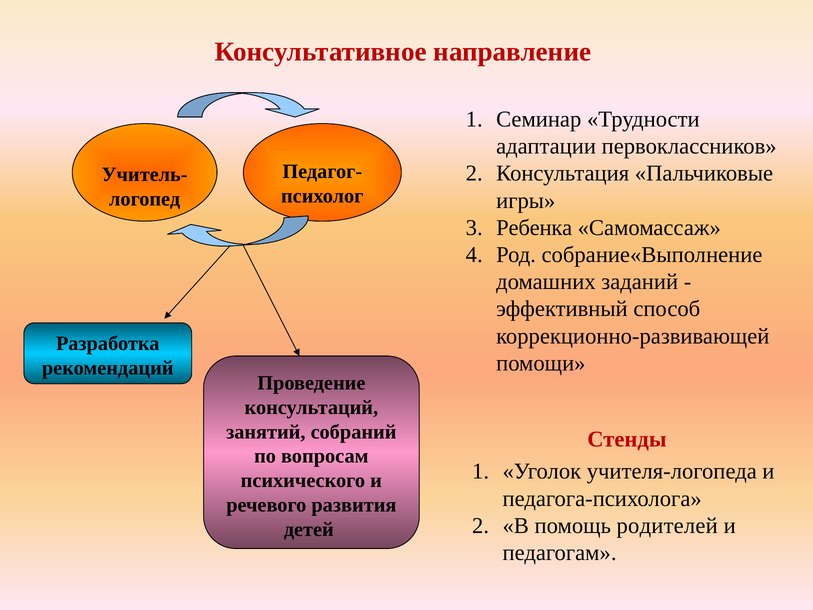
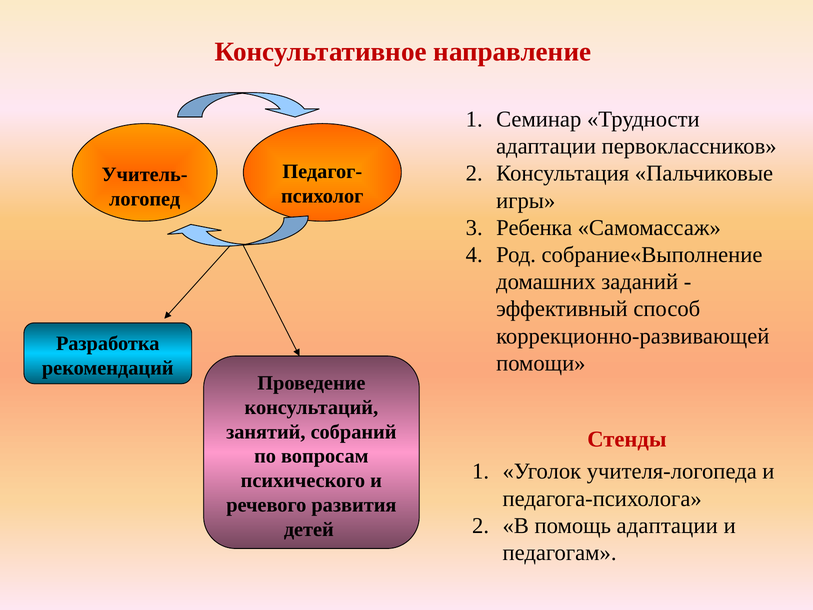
помощь родителей: родителей -> адаптации (667, 525)
